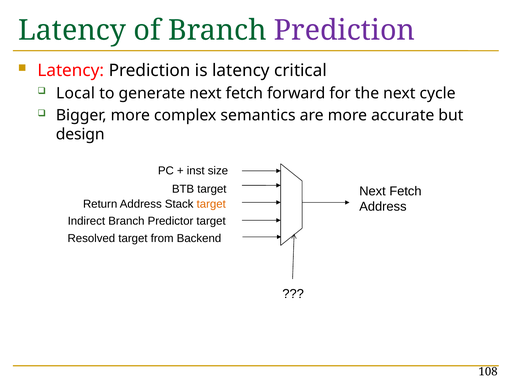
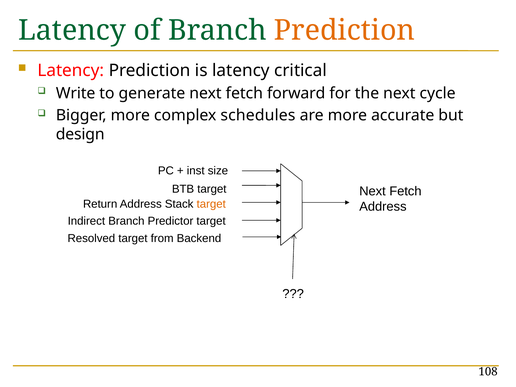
Prediction colour: purple -> orange (345, 30)
Local: Local -> Write (76, 93)
semantics: semantics -> schedules (258, 115)
